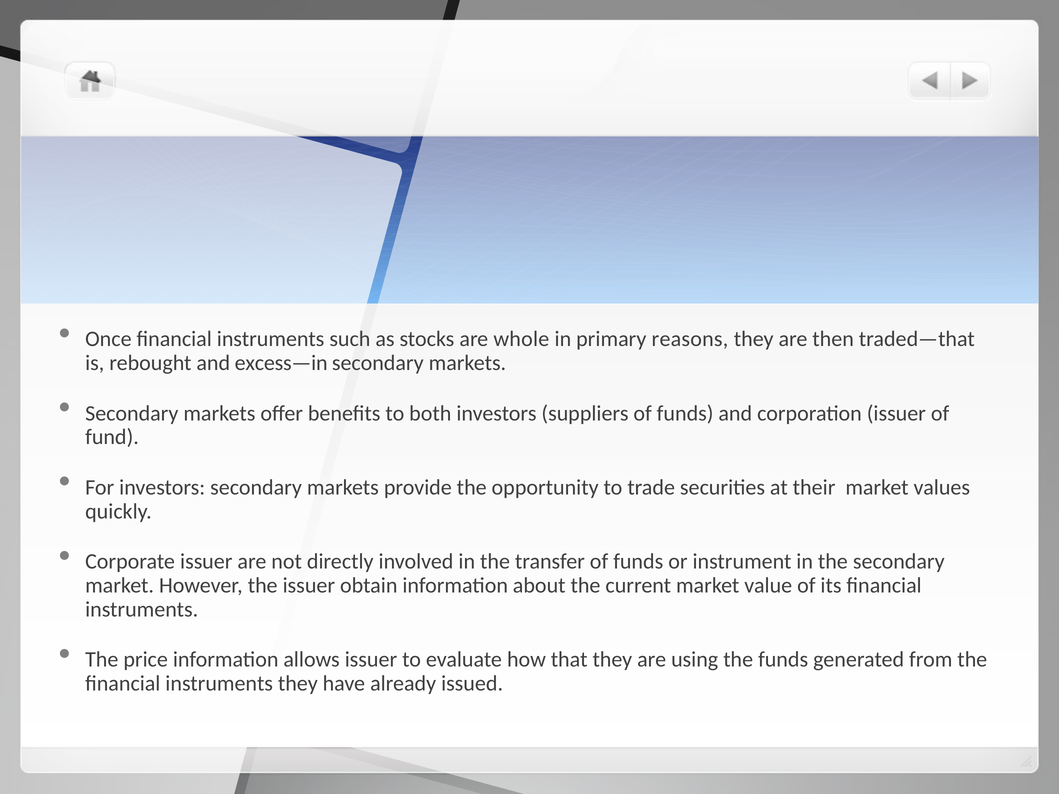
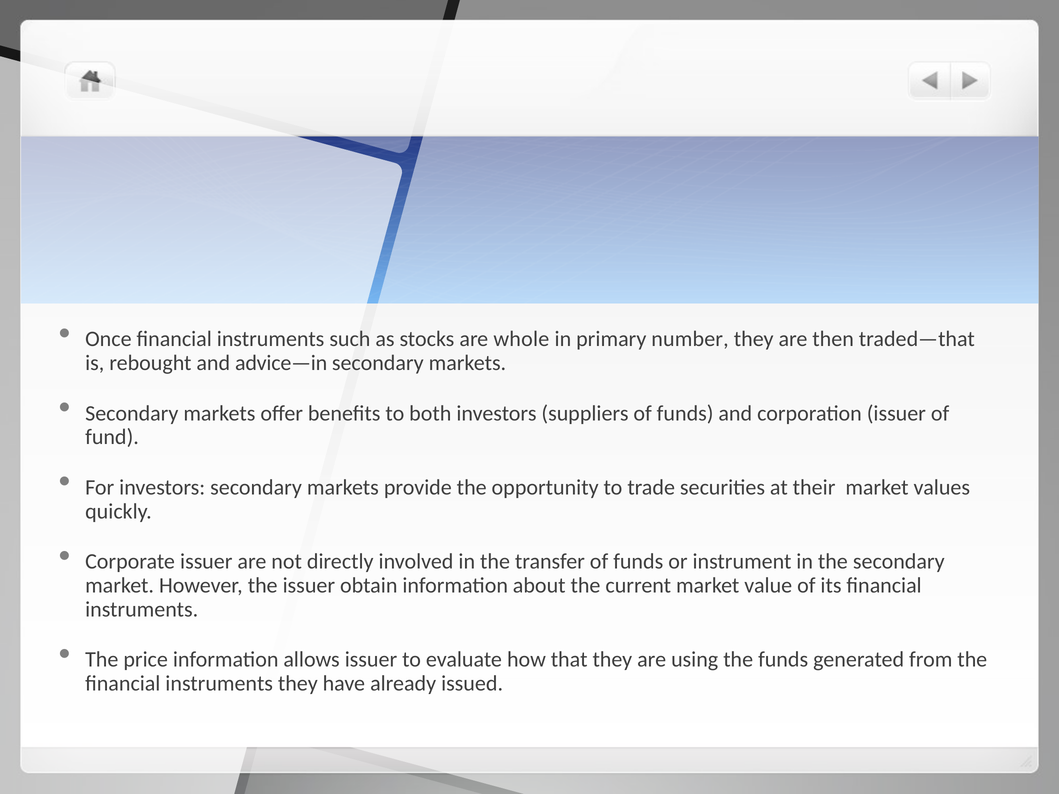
reasons: reasons -> number (690, 339)
excess—in: excess—in -> advice—in (281, 363)
